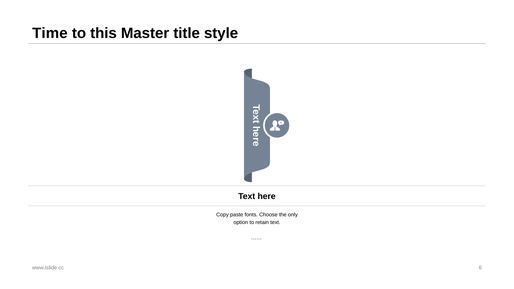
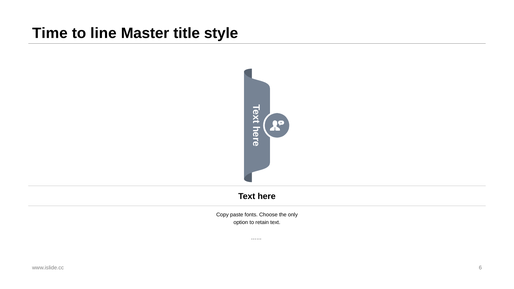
this: this -> line (103, 33)
